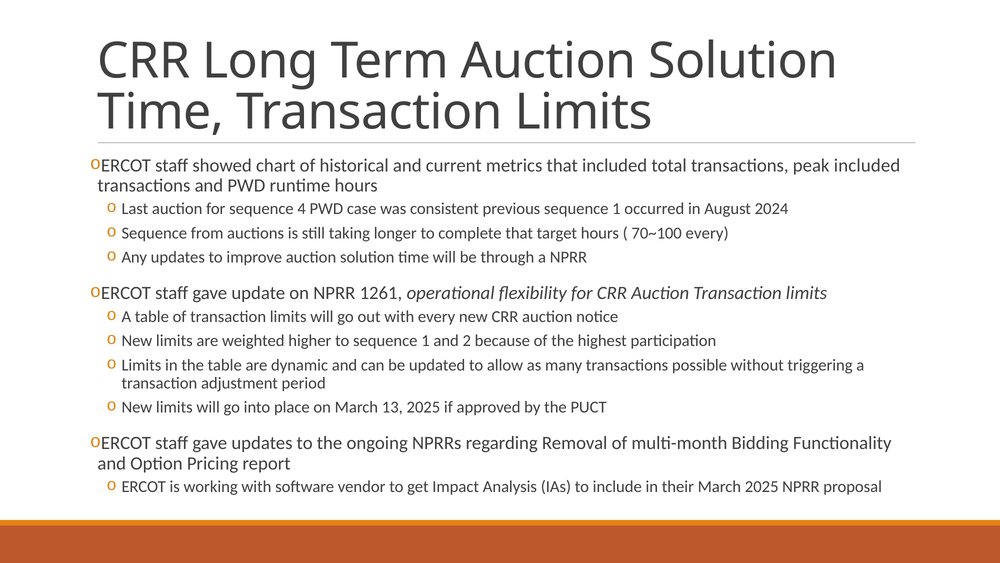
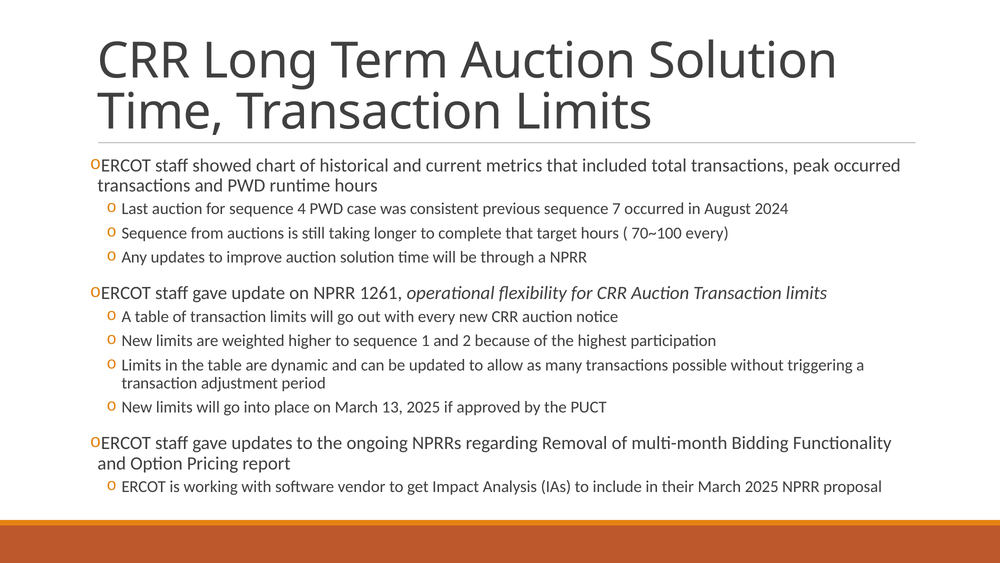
peak included: included -> occurred (867, 165)
previous sequence 1: 1 -> 7 (616, 209)
